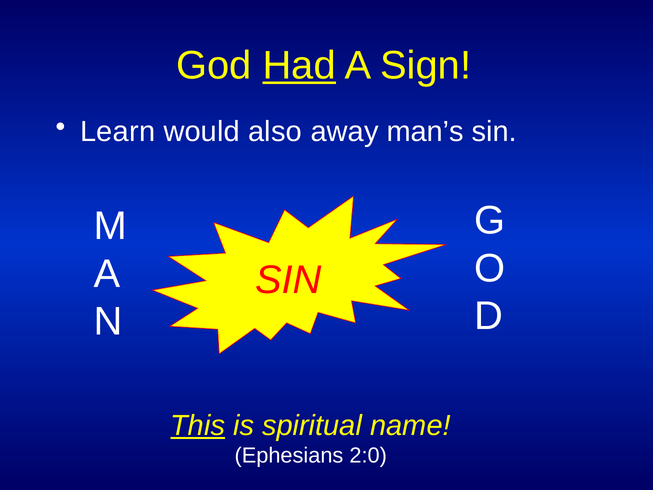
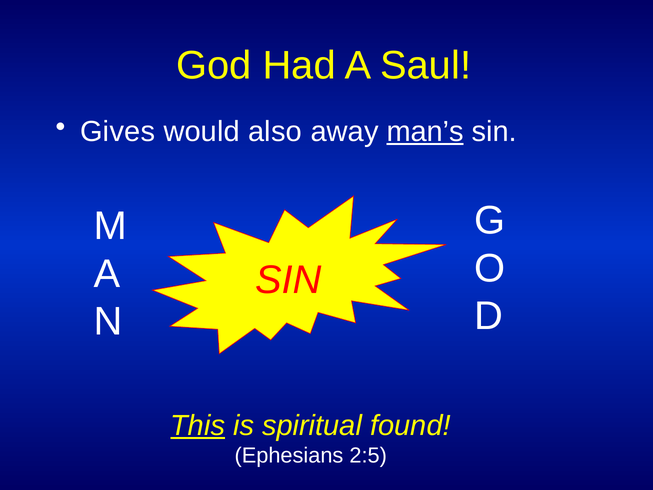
Had underline: present -> none (299, 65)
Sign: Sign -> Saul (426, 65)
Learn: Learn -> Gives (118, 132)
man’s underline: none -> present (425, 132)
name: name -> found (410, 425)
2:0: 2:0 -> 2:5 (368, 455)
